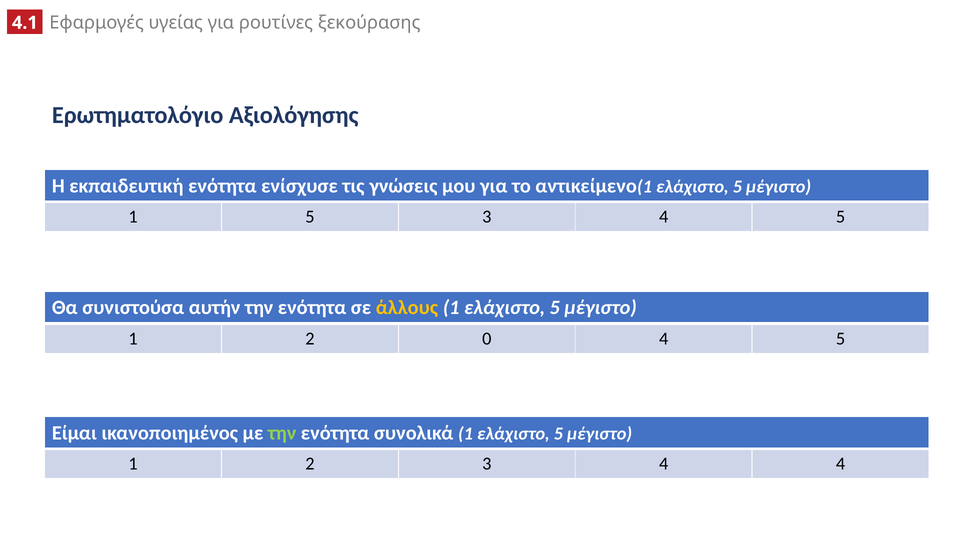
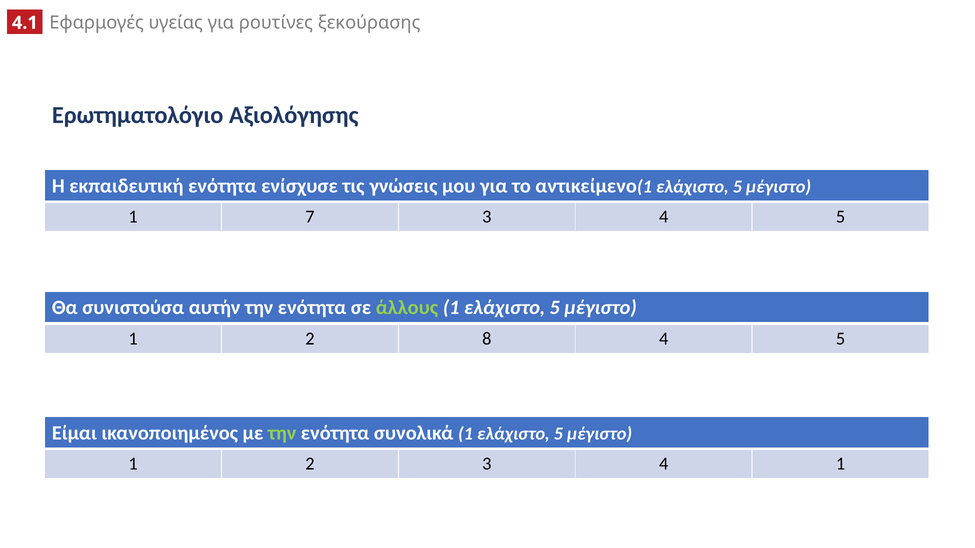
1 5: 5 -> 7 (310, 217)
άλλους colour: yellow -> light green (407, 308)
0: 0 -> 8 (487, 339)
4 4: 4 -> 1 (841, 464)
